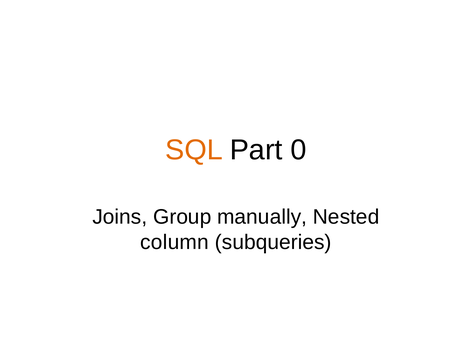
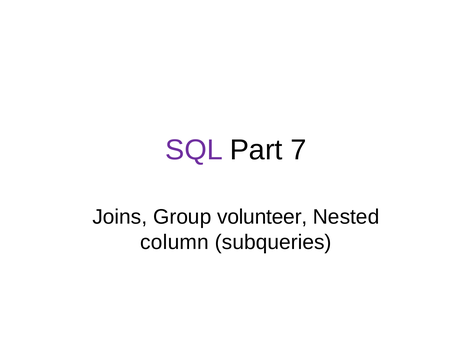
SQL colour: orange -> purple (194, 150)
0: 0 -> 7 (299, 150)
manually: manually -> volunteer (262, 217)
